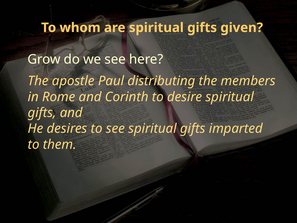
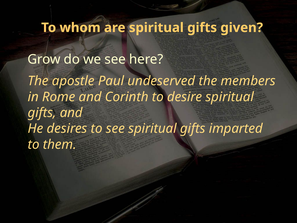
distributing: distributing -> undeserved (161, 81)
